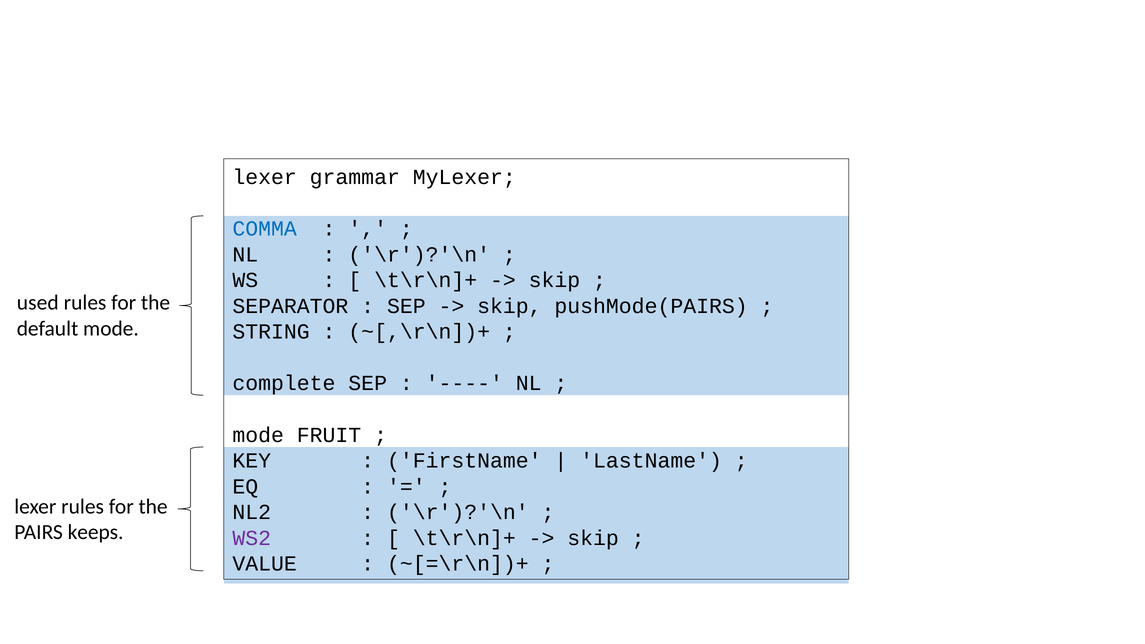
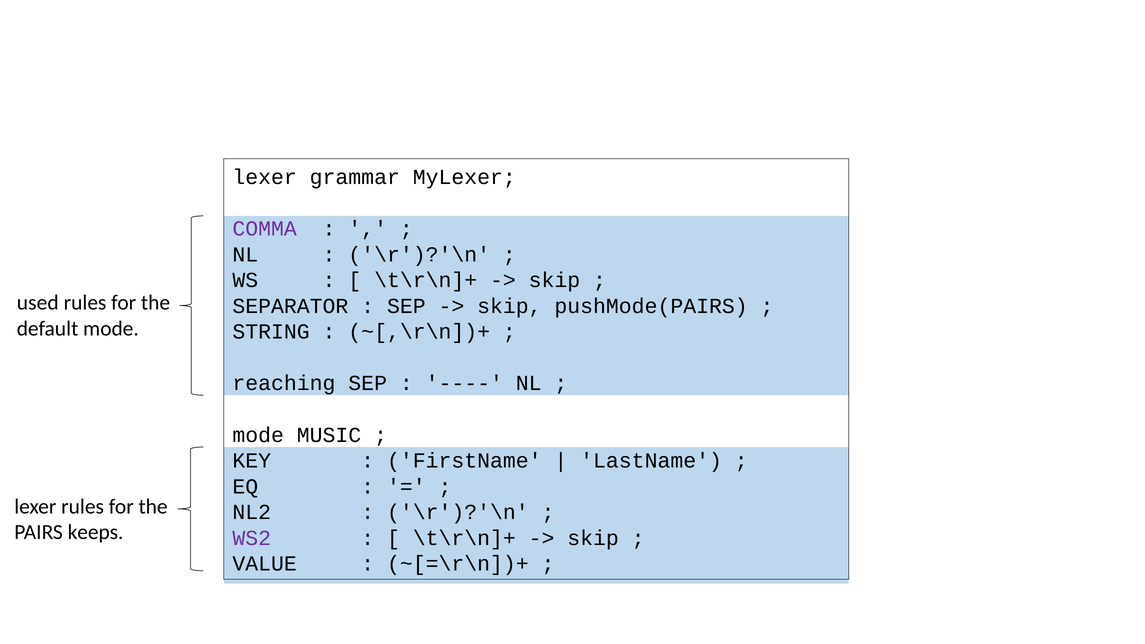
COMMA colour: blue -> purple (265, 229)
complete: complete -> reaching (284, 383)
FRUIT: FRUIT -> MUSIC (329, 435)
